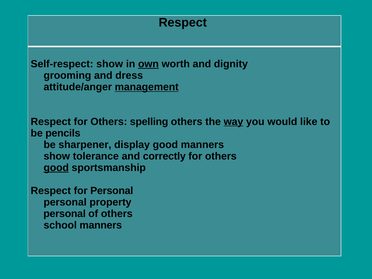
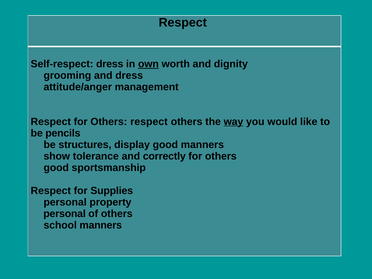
Self-respect show: show -> dress (110, 64)
management underline: present -> none (147, 87)
Others spelling: spelling -> respect (149, 122)
sharpener: sharpener -> structures (85, 145)
good underline: present -> none (56, 168)
for Personal: Personal -> Supplies (112, 191)
